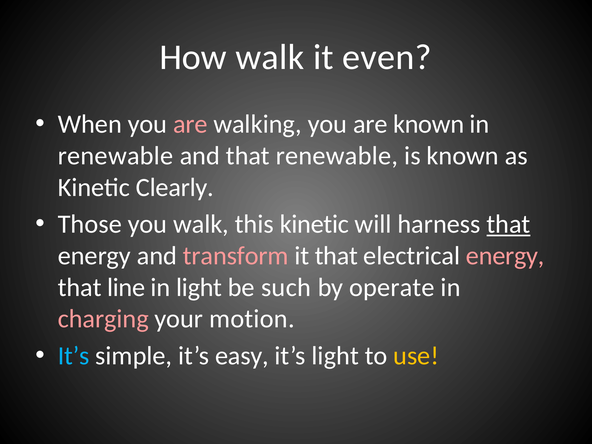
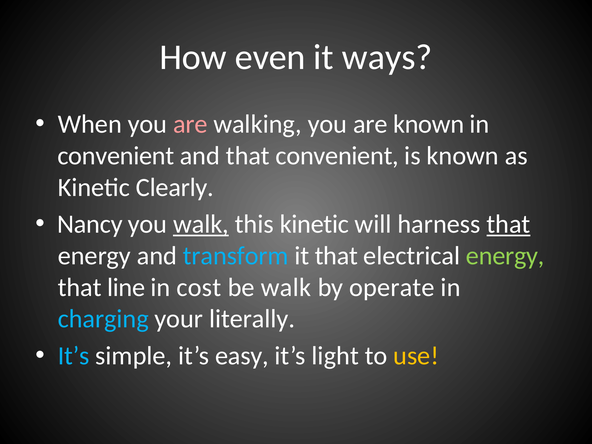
How walk: walk -> even (270, 57)
even: even -> ways (387, 57)
renewable: renewable -> convenient (116, 156)
that renewable: renewable -> convenient (337, 156)
Those: Those -> Nancy (90, 224)
walk underline: none -> present (201, 224)
transform colour: pink -> light blue (236, 256)
energy colour: pink -> light green (505, 256)
in light: light -> cost (199, 287)
be such: such -> walk (286, 287)
charging colour: pink -> light blue (103, 319)
motion: motion -> literally (252, 319)
